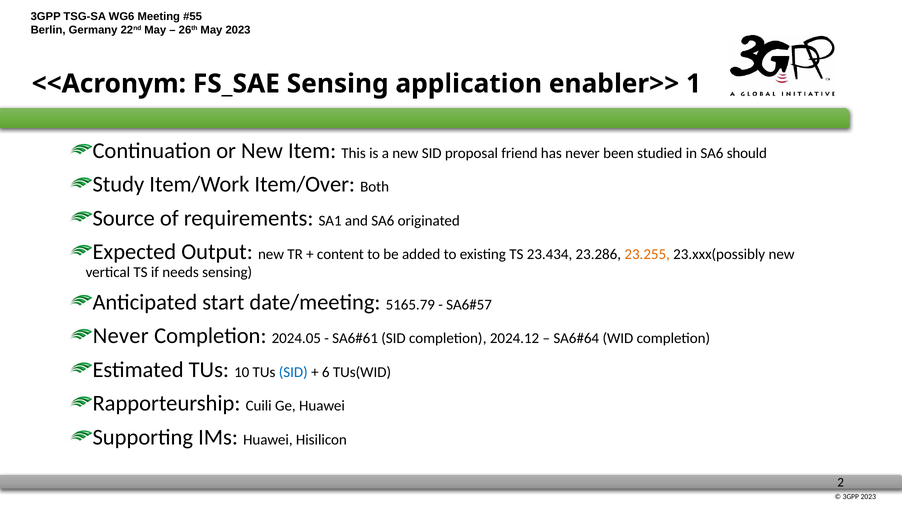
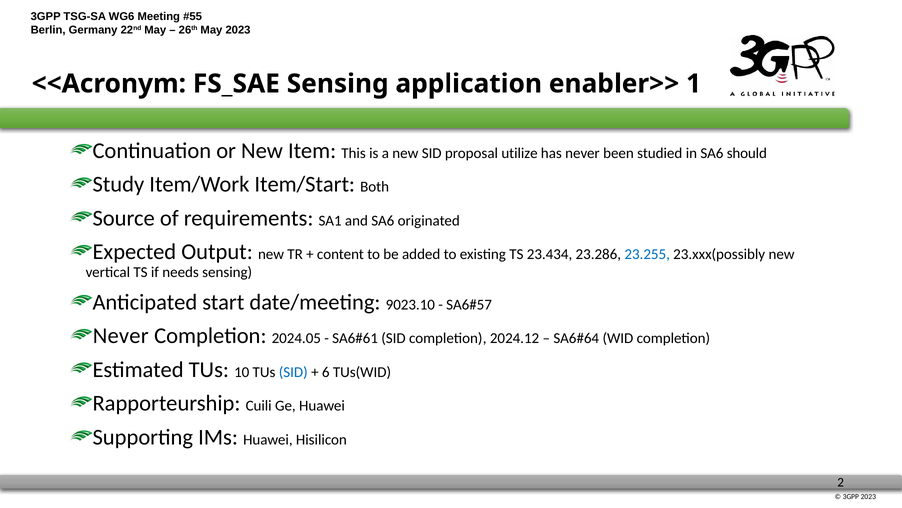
friend: friend -> utilize (520, 153)
Item/Over: Item/Over -> Item/Start (305, 184)
23.255 colour: orange -> blue (647, 254)
5165.79: 5165.79 -> 9023.10 (410, 304)
